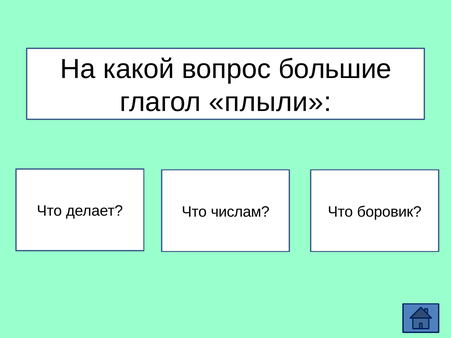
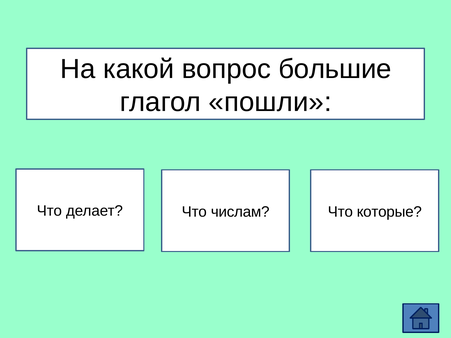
плыли: плыли -> пошли (270, 102)
боровик: боровик -> которые (389, 212)
